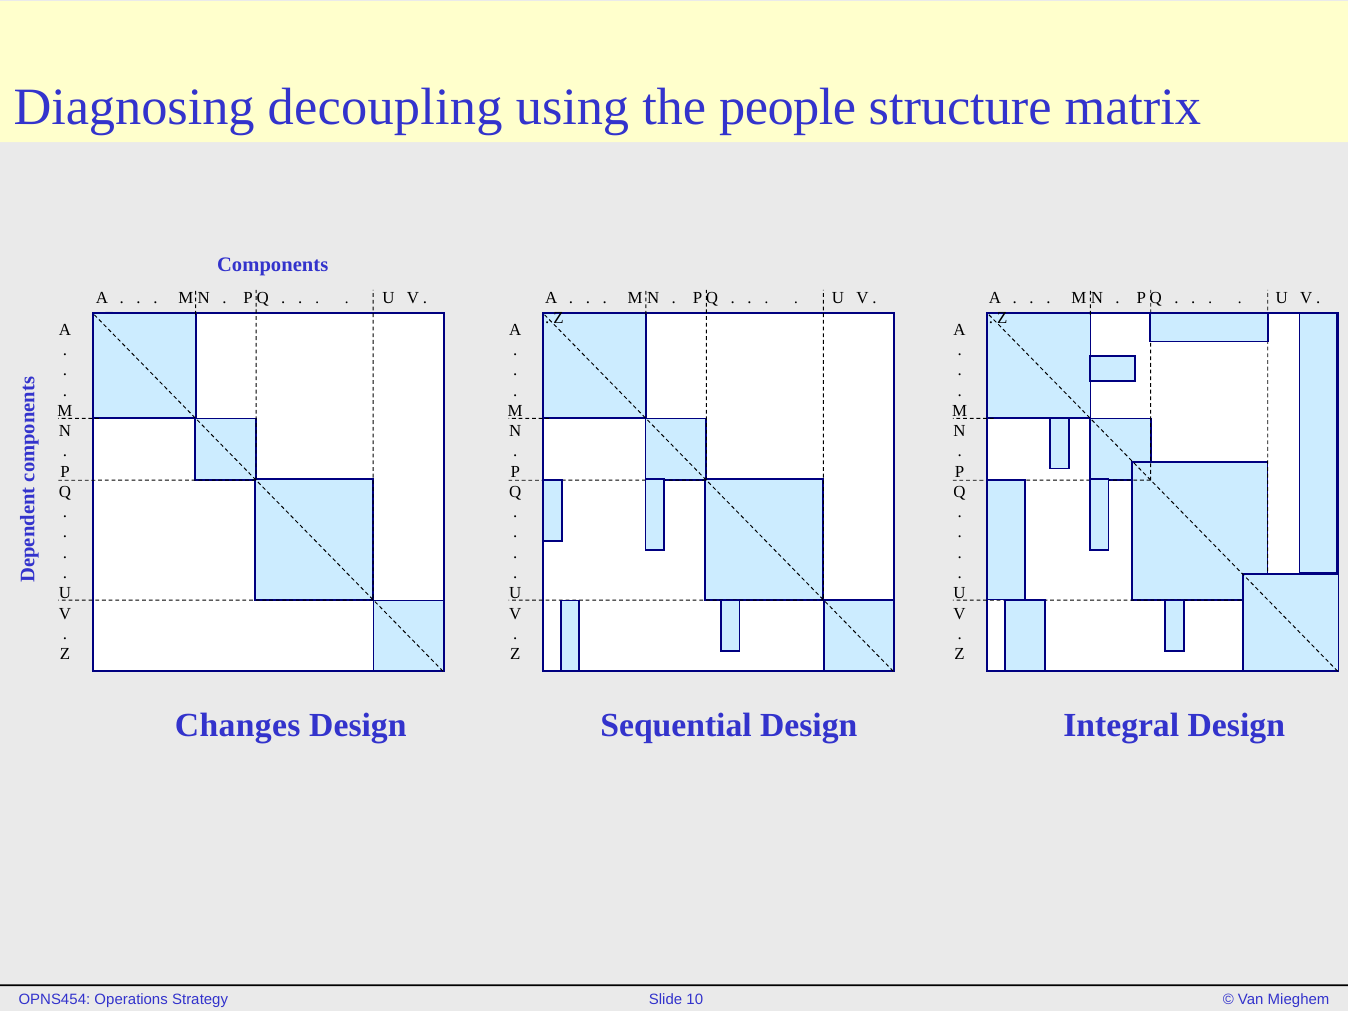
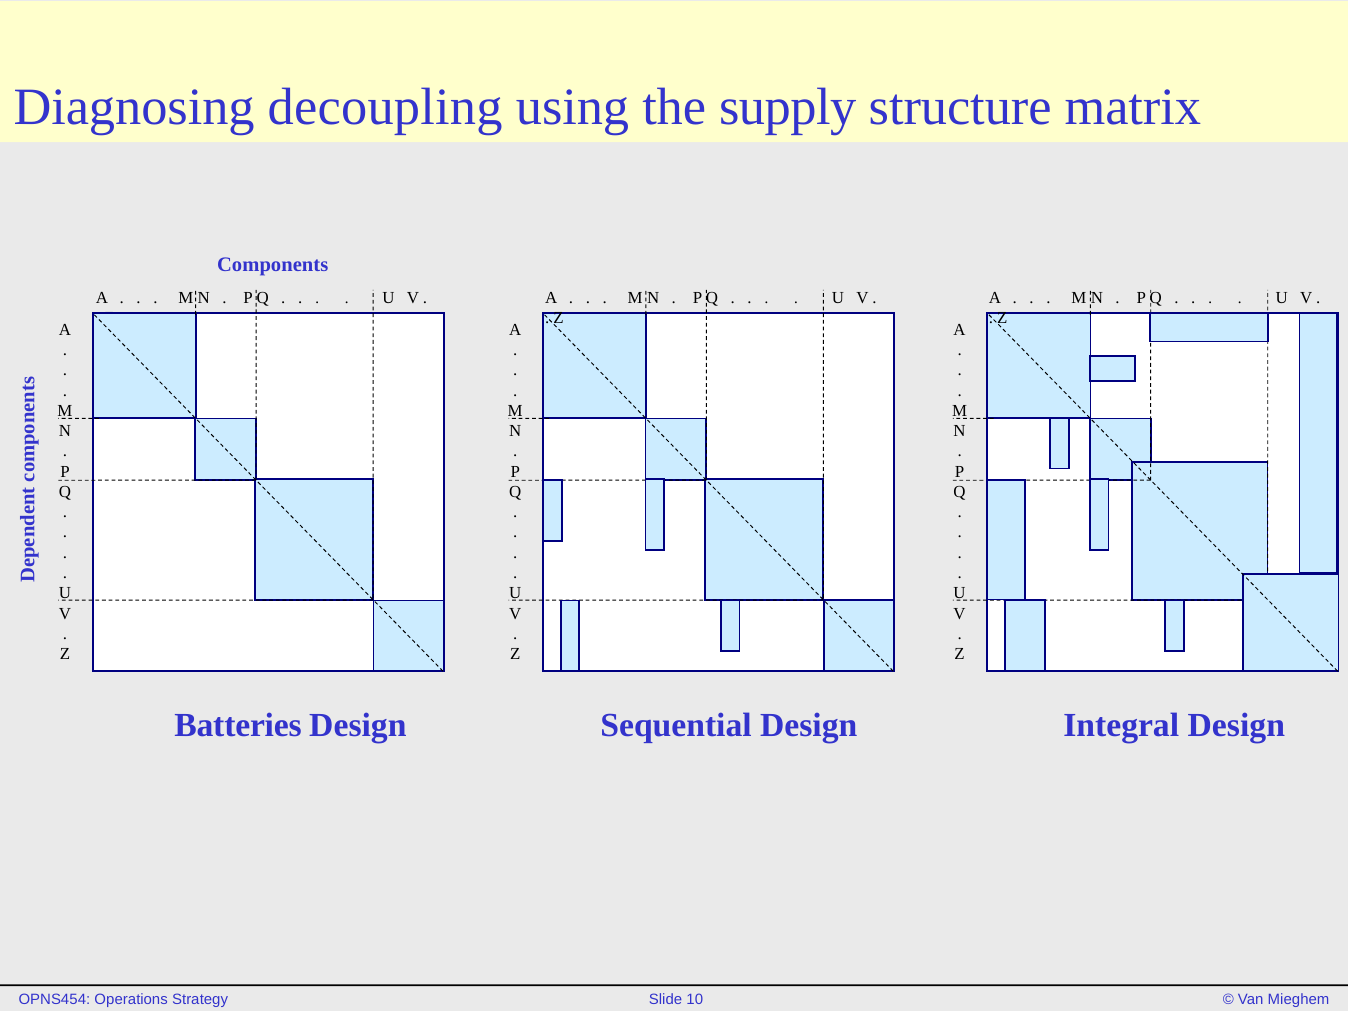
people: people -> supply (788, 107)
Changes: Changes -> Batteries (238, 725)
